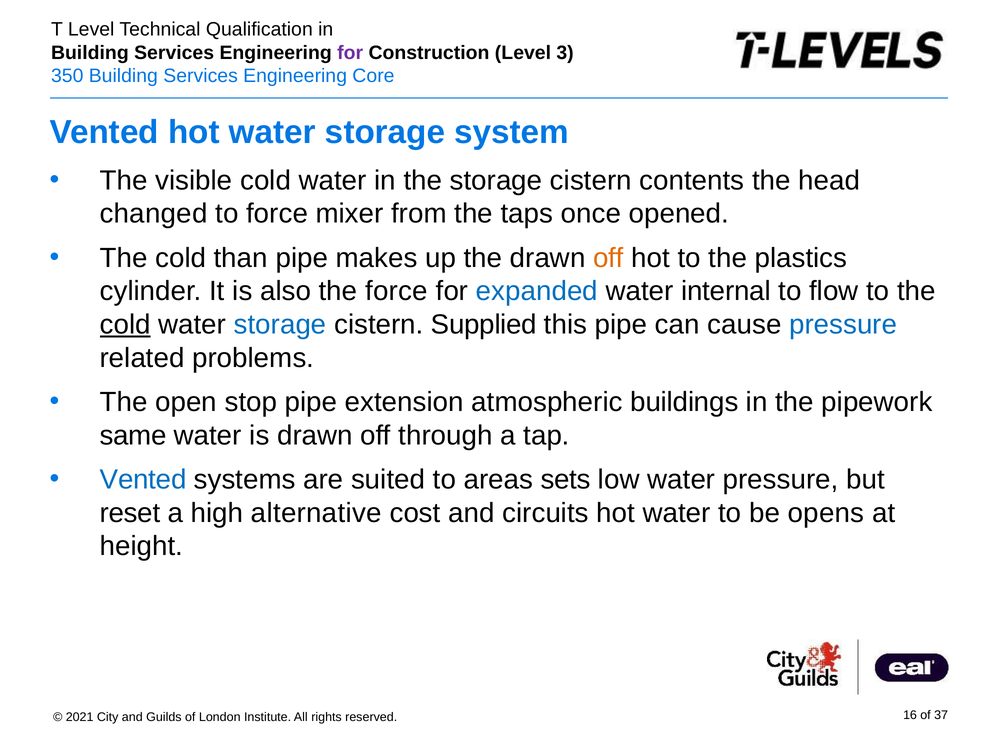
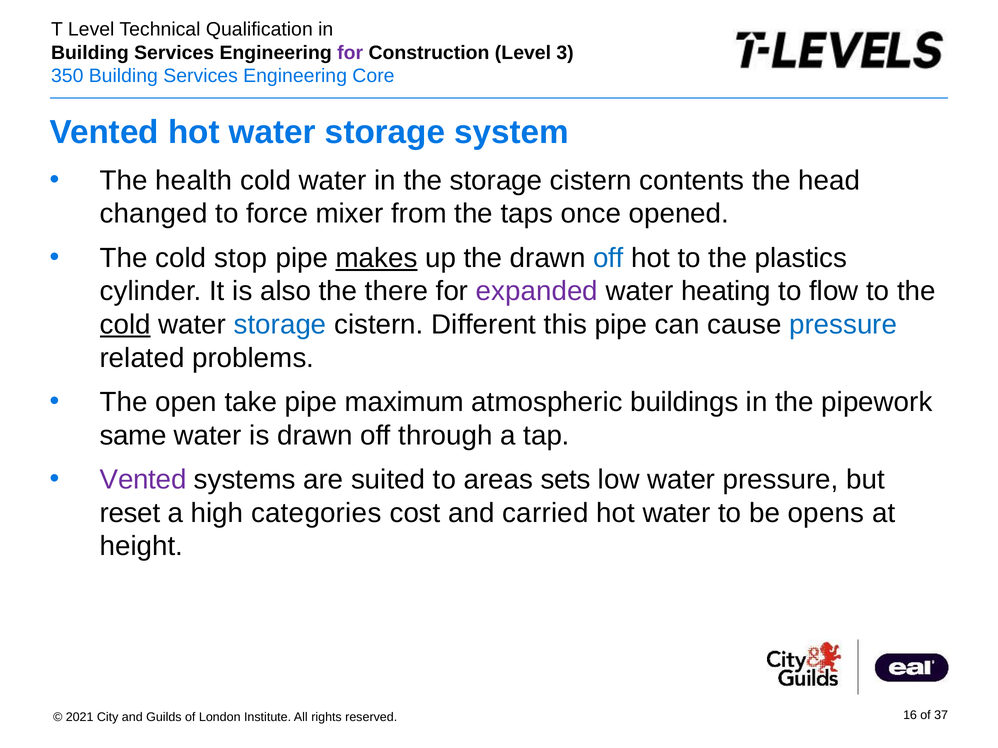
visible: visible -> health (194, 181)
than: than -> stop (241, 258)
makes underline: none -> present (377, 258)
off colour: orange -> blue (608, 258)
the force: force -> there (397, 292)
expanded colour: blue -> purple (537, 292)
internal: internal -> heating (726, 292)
Supplied: Supplied -> Different (484, 325)
stop: stop -> take (251, 402)
extension: extension -> maximum (404, 402)
Vented colour: blue -> purple (143, 480)
alternative: alternative -> categories (316, 513)
circuits: circuits -> carried (545, 513)
